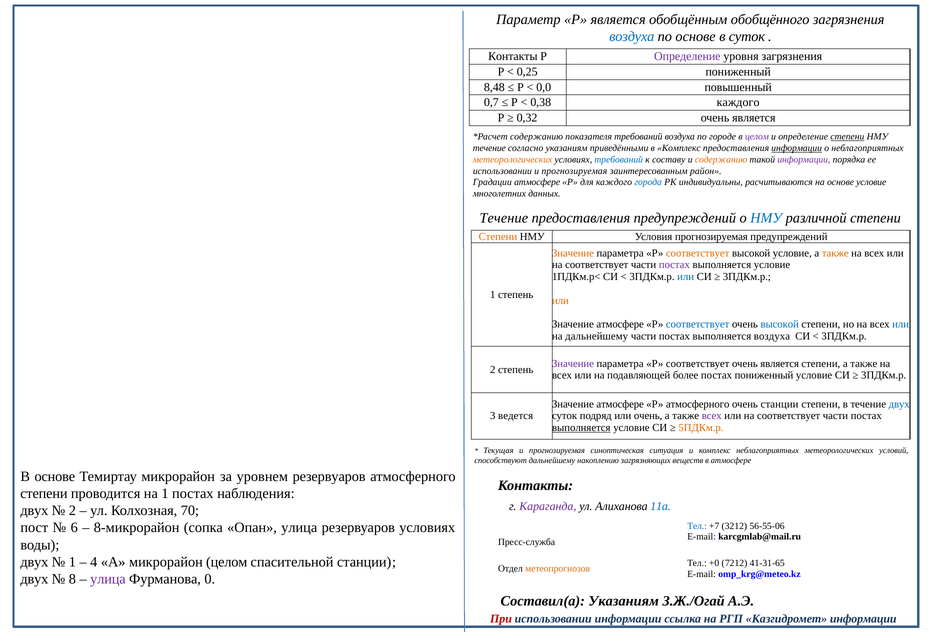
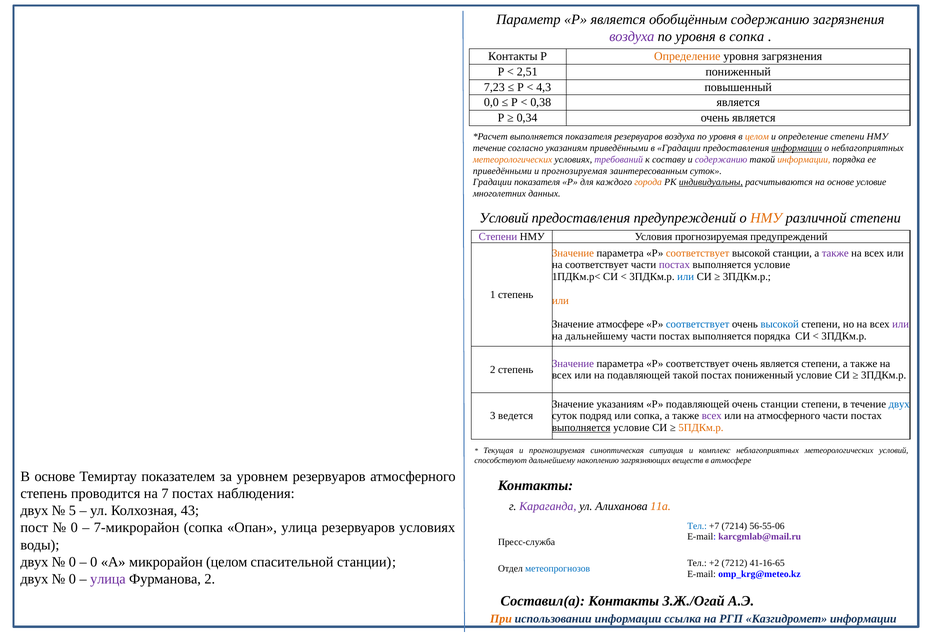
обобщённым обобщённого: обобщённого -> содержанию (770, 19)
воздуха colour: blue -> purple (632, 37)
основе: основе -> уровня (696, 37)
в суток: суток -> сопка (747, 37)
Определение colour: purple -> orange (687, 56)
0,25: 0,25 -> 2,51 (527, 72)
8,48: 8,48 -> 7,23 (494, 87)
0,0: 0,0 -> 4,3 (544, 87)
0,7: 0,7 -> 0,0 (491, 102)
0,38 каждого: каждого -> является (738, 102)
0,32: 0,32 -> 0,34 (527, 118)
содержанию: содержанию -> выполняется (537, 137)
показателя требований: требований -> резервуаров (638, 137)
городе: городе -> уровня (723, 137)
целом colour: purple -> orange (757, 137)
степени underline: present -> none (847, 137)
в Комплекс: Комплекс -> Градации (679, 148)
требований colour: blue -> purple (619, 160)
содержанию colour: orange -> purple (721, 160)
информации colour: purple -> orange (804, 160)
использовании: использовании -> приведёнными (502, 171)
заинтересованным район: район -> суток (706, 171)
Градации атмосфере: атмосфере -> показателя (537, 182)
города colour: blue -> orange (648, 182)
индивидуальны underline: none -> present (711, 182)
Течение: Течение -> Условий (504, 218)
НМУ colour: blue -> orange (766, 218)
Степени colour: orange -> purple (498, 237)
высокой условие: условие -> станции (792, 253)
также colour: orange -> purple (835, 253)
или colour: blue -> purple (901, 324)
выполняется воздуха: воздуха -> порядка (772, 336)
подавляющей более: более -> такой (686, 375)
атмосфере: атмосфере -> указаниям (620, 404)
Р атмосферного: атмосферного -> подавляющей (698, 404)
или очень: очень -> сопка (648, 416)
соответствует: соответствует -> атмосферного (789, 416)
Темиртау микрорайон: микрорайон -> показателем (178, 476)
степени: степени -> степень (44, 494)
на 1: 1 -> 7 (165, 494)
11а colour: blue -> orange (661, 507)
2: 2 -> 5 (72, 511)
70: 70 -> 43 (190, 511)
6: 6 -> 0 (74, 528)
8-микрорайон: 8-микрорайон -> 7-микрорайон (137, 528)
3212: 3212 -> 7214 (734, 526)
karcgmlab@mail.ru colour: black -> purple (760, 537)
1: 1 -> 0 (72, 562)
4: 4 -> 0 (94, 562)
+0: +0 -> +2 (714, 563)
41-31-65: 41-31-65 -> 41-16-65 (767, 563)
метеопрогнозов colour: orange -> blue (558, 569)
8: 8 -> 0 (72, 579)
Фурманова 0: 0 -> 2 (210, 579)
Составил(а Указаниям: Указаниям -> Контакты (624, 601)
При colour: red -> orange (501, 619)
